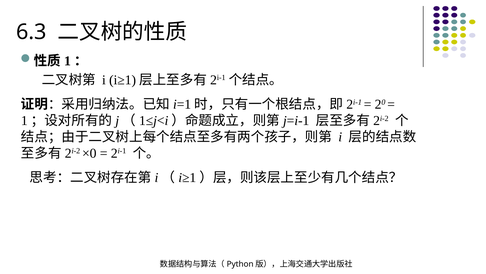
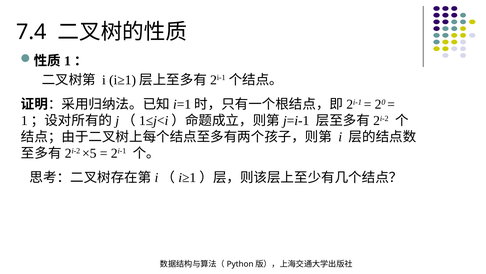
6.3: 6.3 -> 7.4 (31, 32)
×0: ×0 -> ×5 (89, 153)
